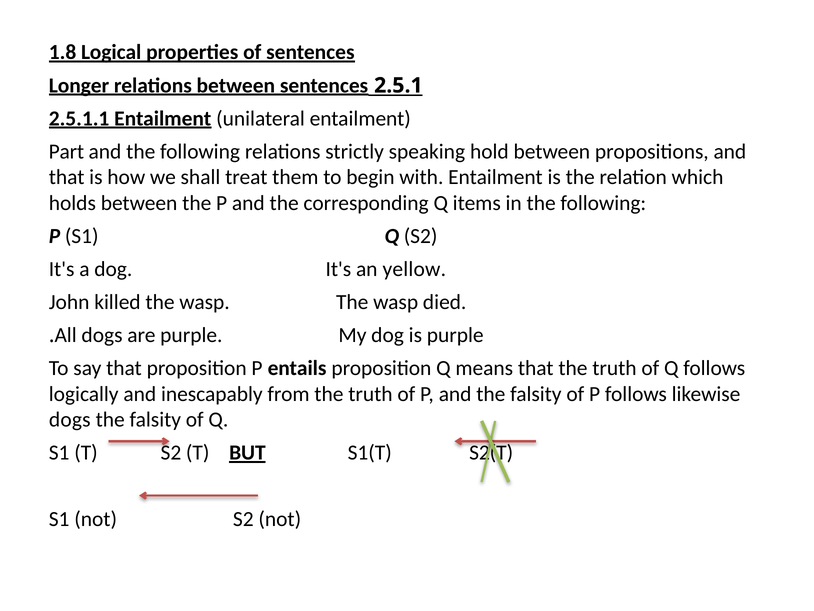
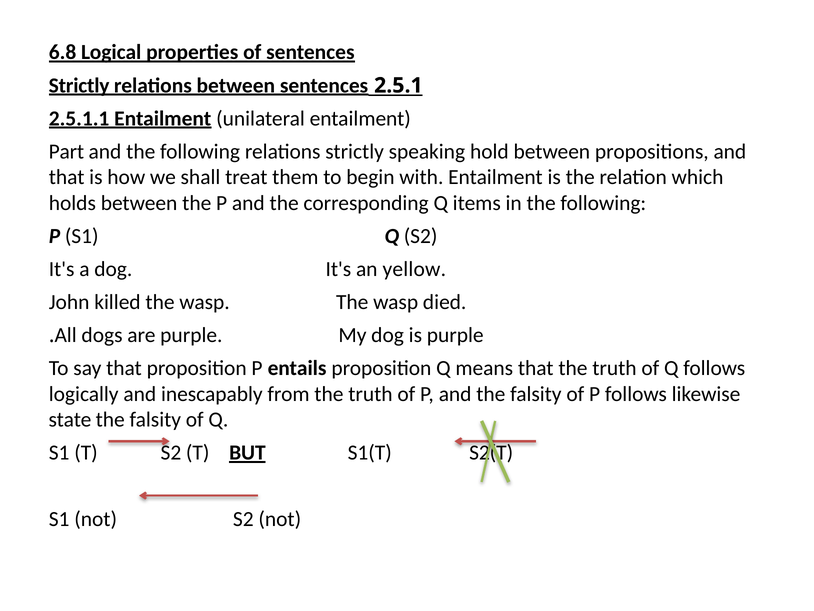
1.8: 1.8 -> 6.8 (63, 52)
Longer: Longer -> Strictly (79, 85)
dogs: dogs -> state (70, 419)
